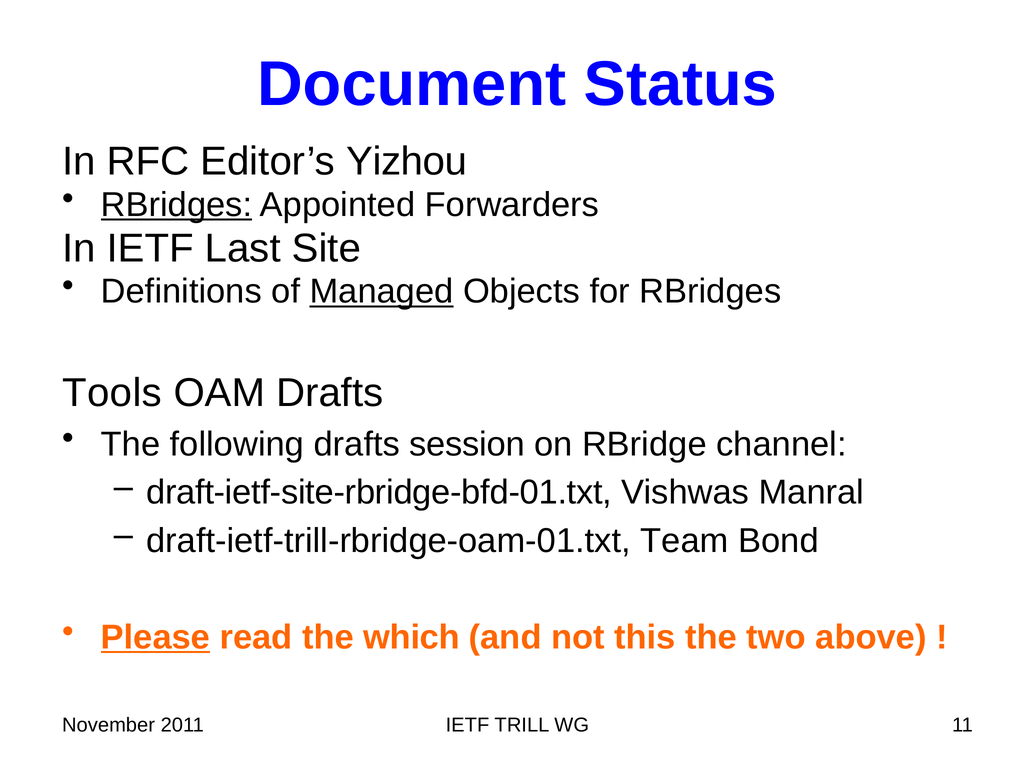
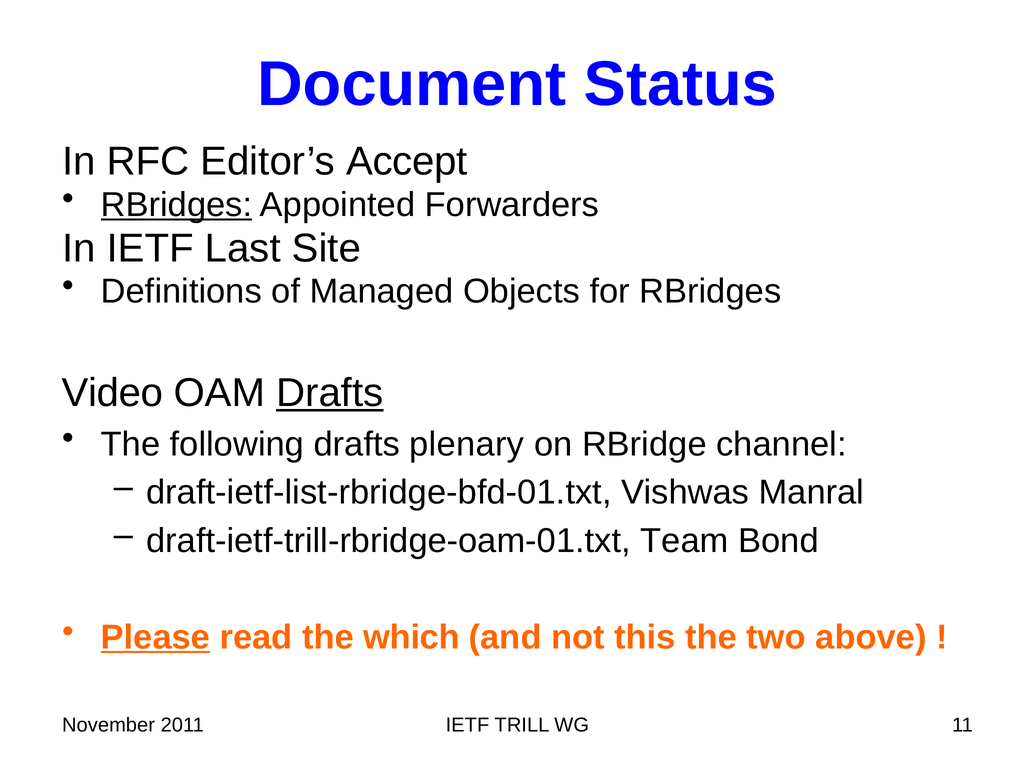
Yizhou: Yizhou -> Accept (407, 162)
Managed underline: present -> none (382, 292)
Tools: Tools -> Video (113, 393)
Drafts underline: none -> present (330, 393)
session: session -> plenary (467, 444)
draft-ietf-site-rbridge-bfd-01.txt: draft-ietf-site-rbridge-bfd-01.txt -> draft-ietf-list-rbridge-bfd-01.txt (379, 493)
